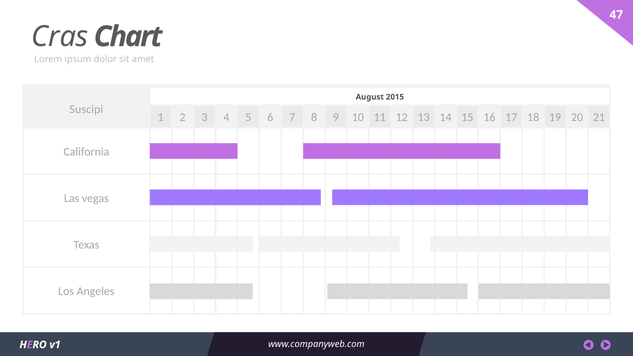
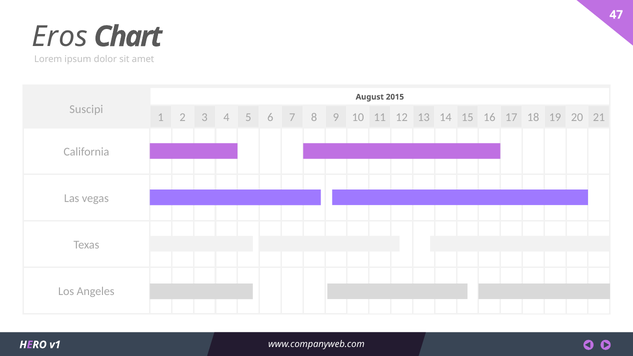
Cras: Cras -> Eros (60, 37)
